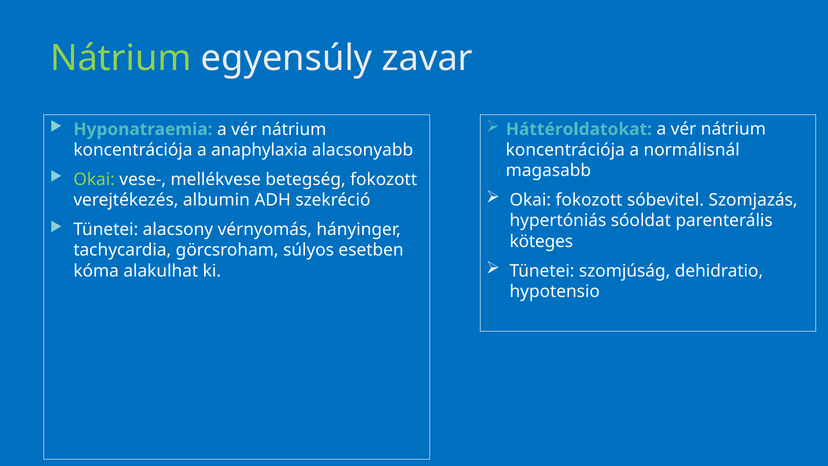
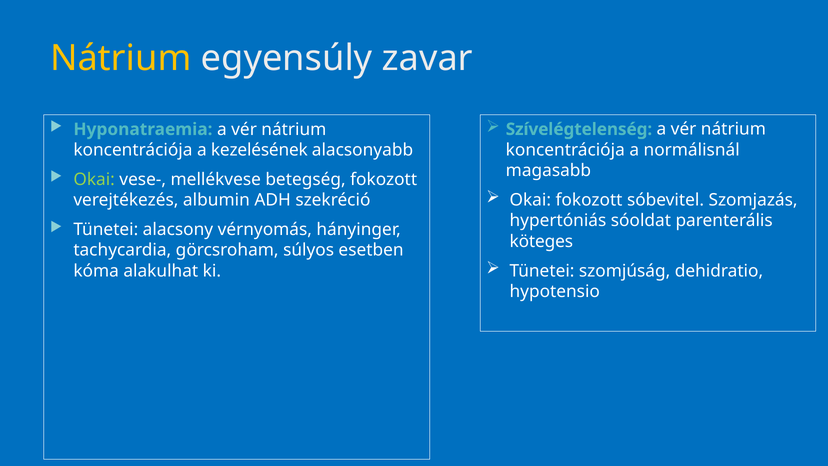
Nátrium colour: light green -> yellow (121, 58)
Háttéroldatokat: Háttéroldatokat -> Szívelégtelenség (579, 129)
anaphylaxia: anaphylaxia -> kezelésének (259, 150)
